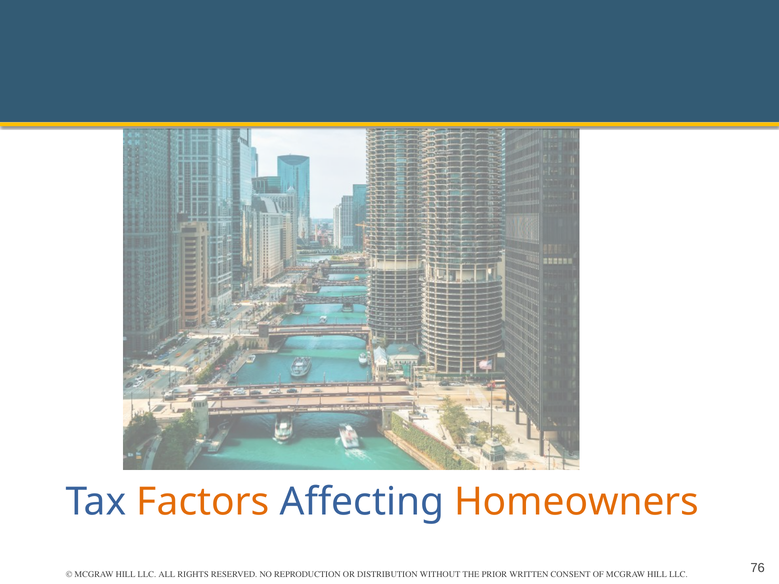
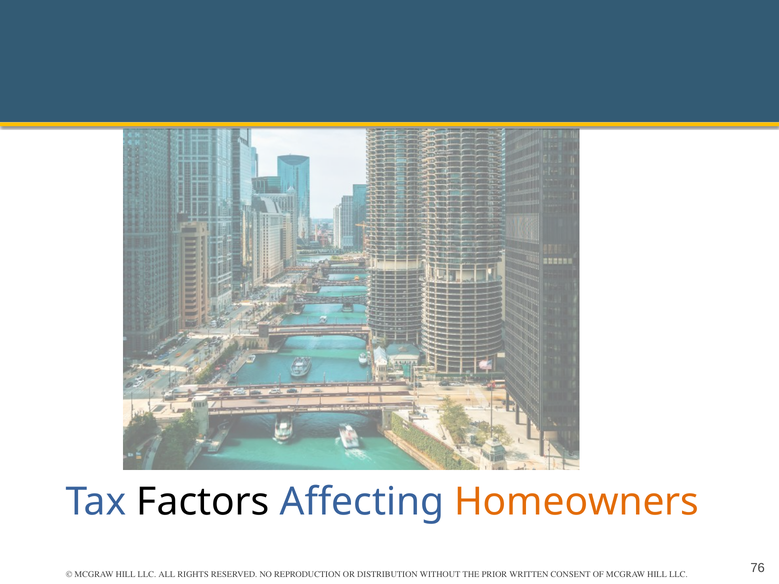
Factors colour: orange -> black (203, 502)
